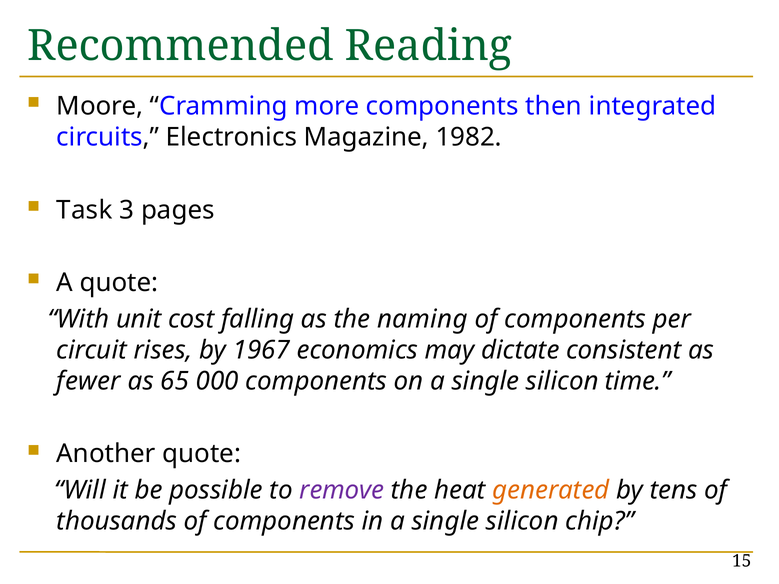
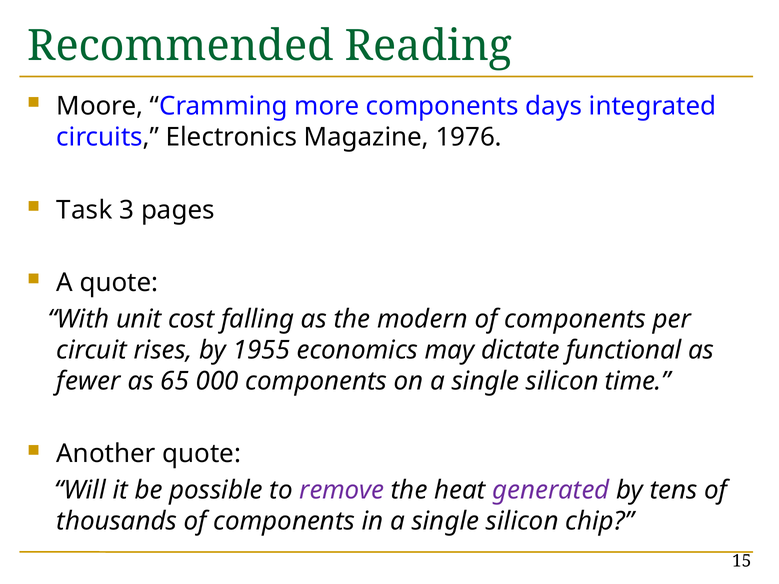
then: then -> days (554, 106)
1982: 1982 -> 1976 (469, 137)
naming: naming -> modern (423, 319)
1967: 1967 -> 1955 (261, 350)
consistent: consistent -> functional (624, 350)
generated colour: orange -> purple (551, 490)
